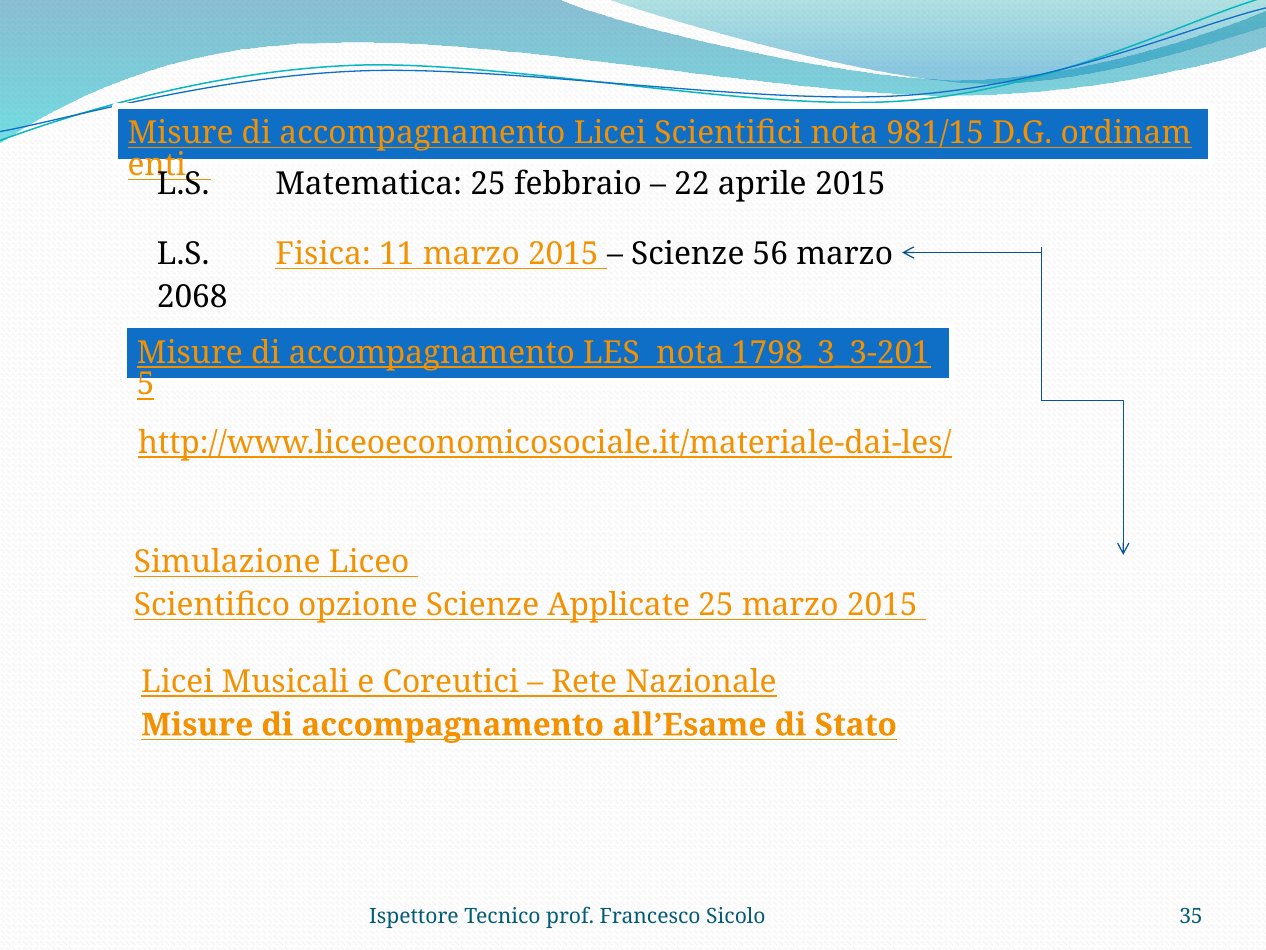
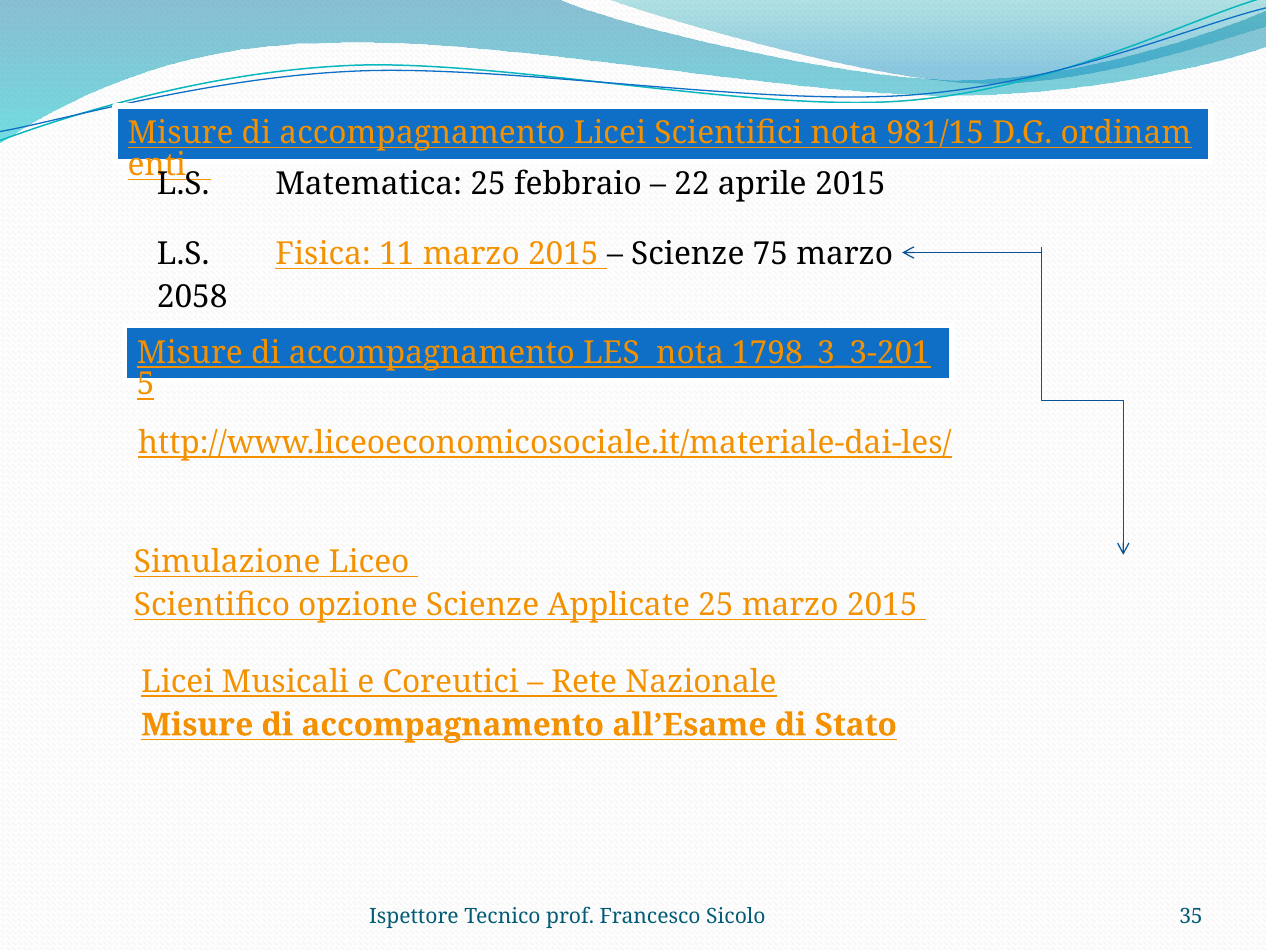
56: 56 -> 75 (770, 254)
2068: 2068 -> 2058 (192, 297)
